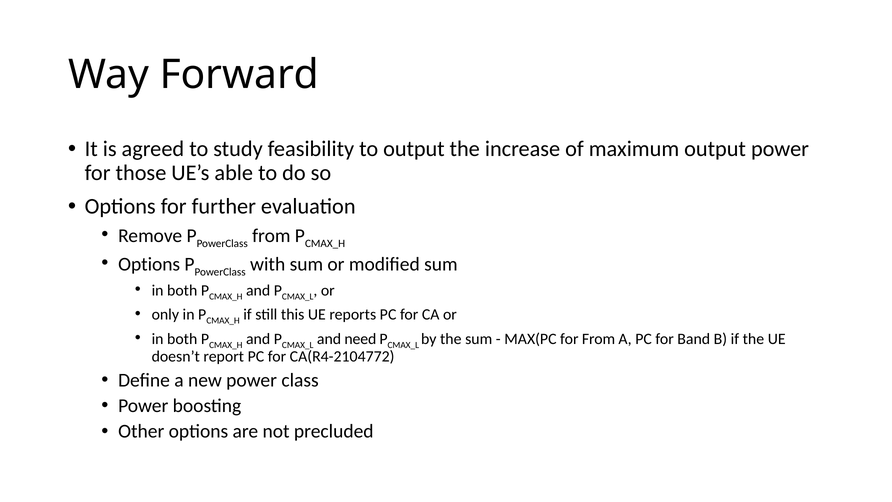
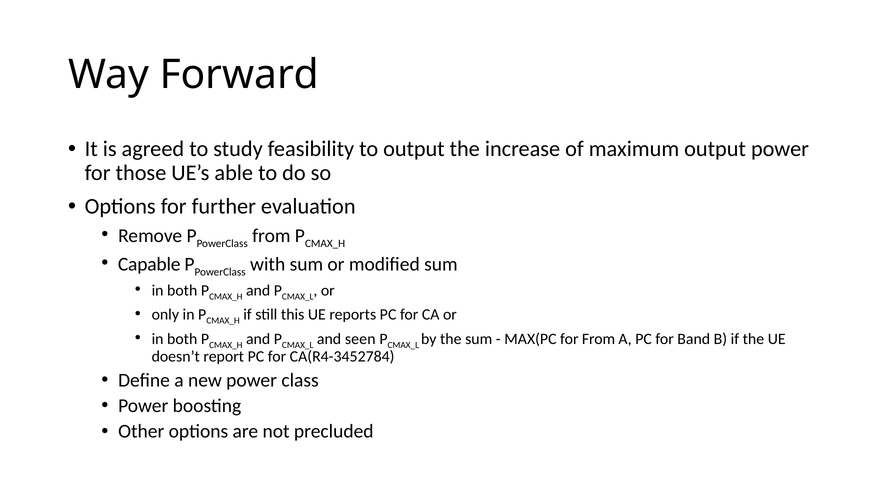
Options: Options -> Capable (149, 264)
need: need -> seen (360, 339)
CA(R4-2104772: CA(R4-2104772 -> CA(R4-3452784 (342, 356)
